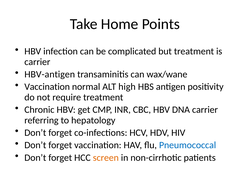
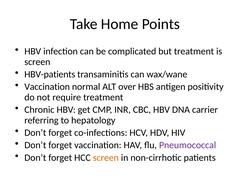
carrier: carrier -> screen (37, 62)
HBV-antigen: HBV-antigen -> HBV-patients (50, 75)
high: high -> over (127, 87)
Pneumococcal colour: blue -> purple (188, 146)
